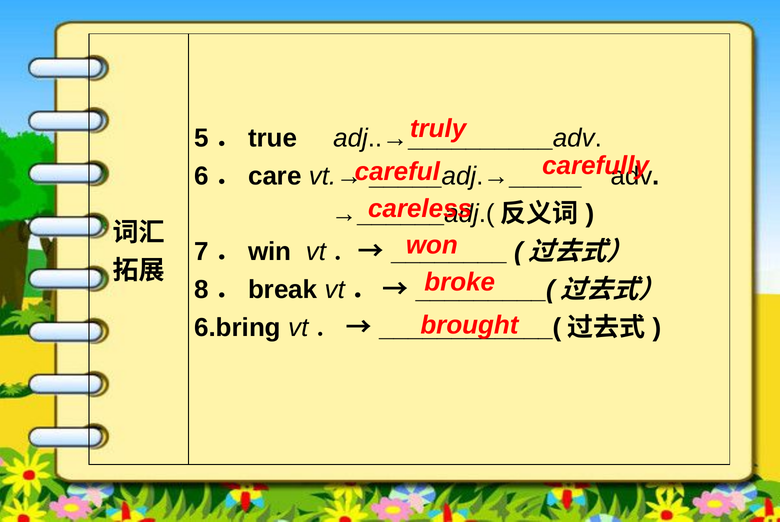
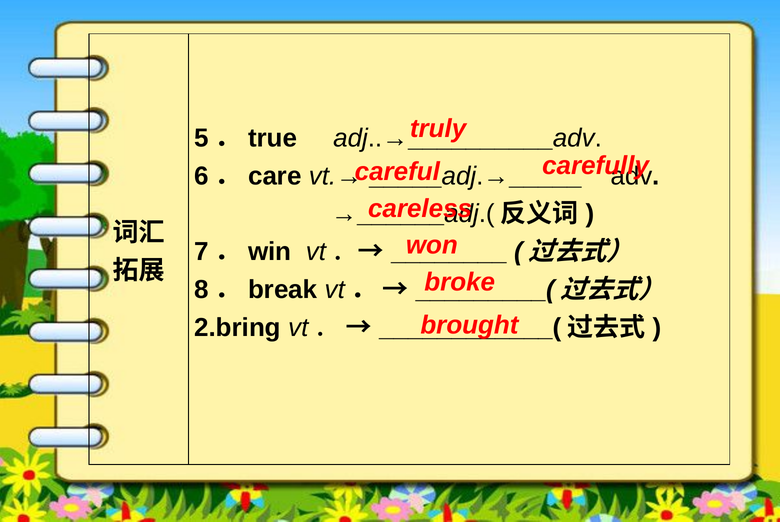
6.bring: 6.bring -> 2.bring (238, 328)
